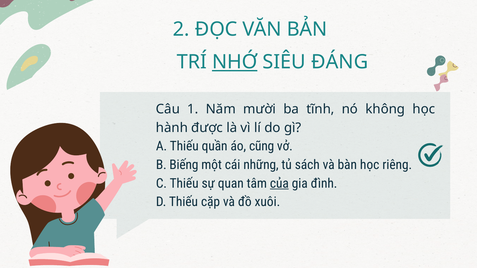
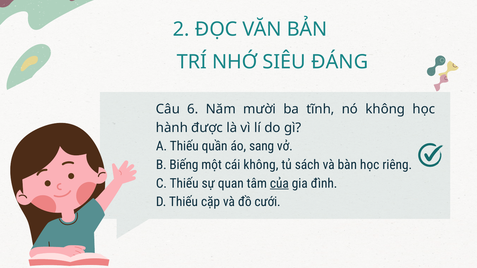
NHỚ underline: present -> none (235, 62)
1: 1 -> 6 (193, 109)
cũng: cũng -> sang (262, 146)
cái những: những -> không (261, 165)
xuôi: xuôi -> cưới (267, 202)
